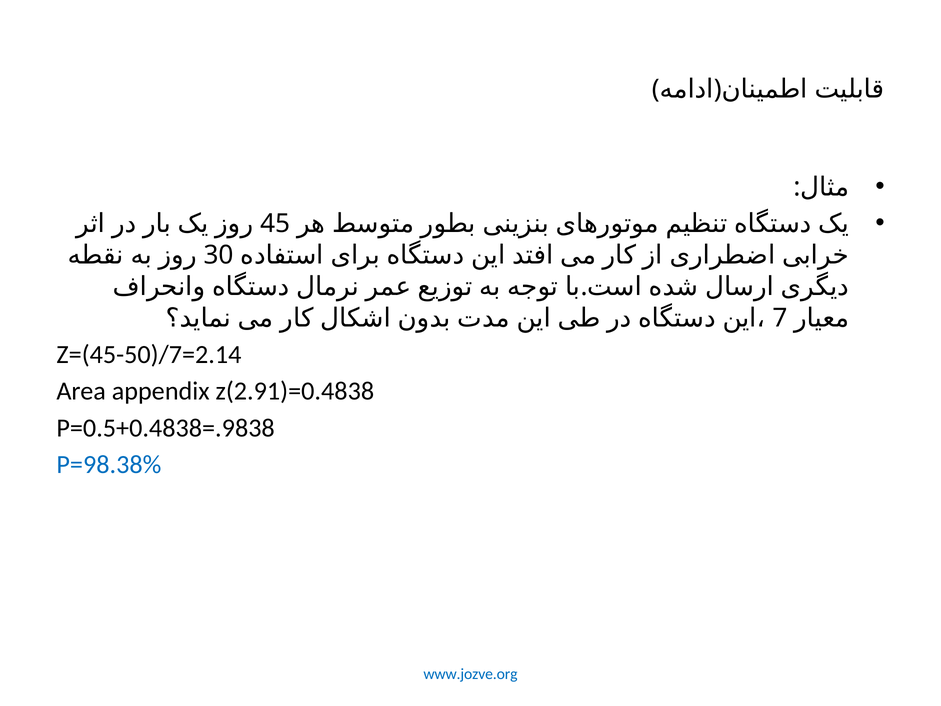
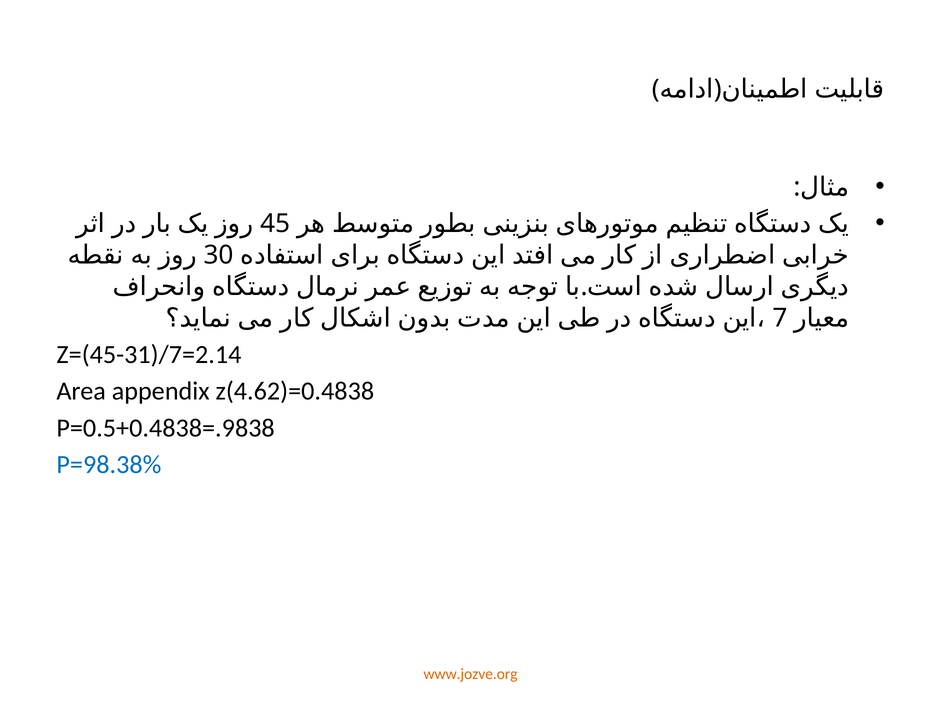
Z=(45-50)/7=2.14: Z=(45-50)/7=2.14 -> Z=(45-31)/7=2.14 (149, 354)
z(2.91)=0.4838: z(2.91)=0.4838 -> z(4.62)=0.4838 (295, 391)
www.jozve.org colour: blue -> orange (470, 674)
